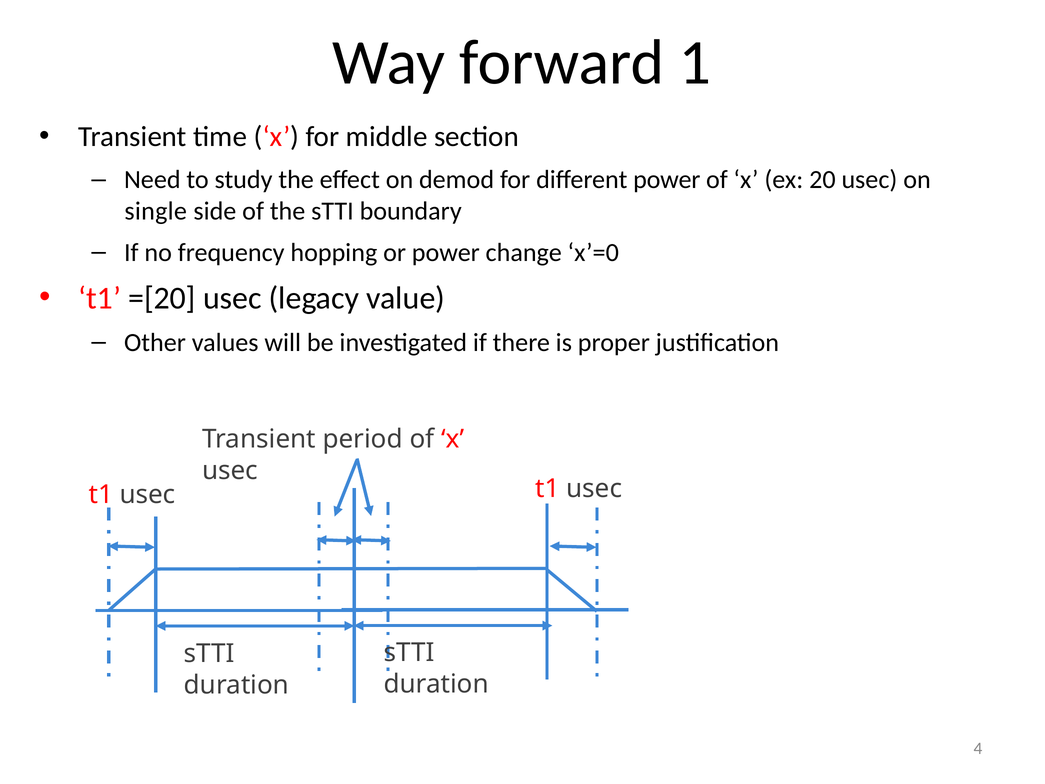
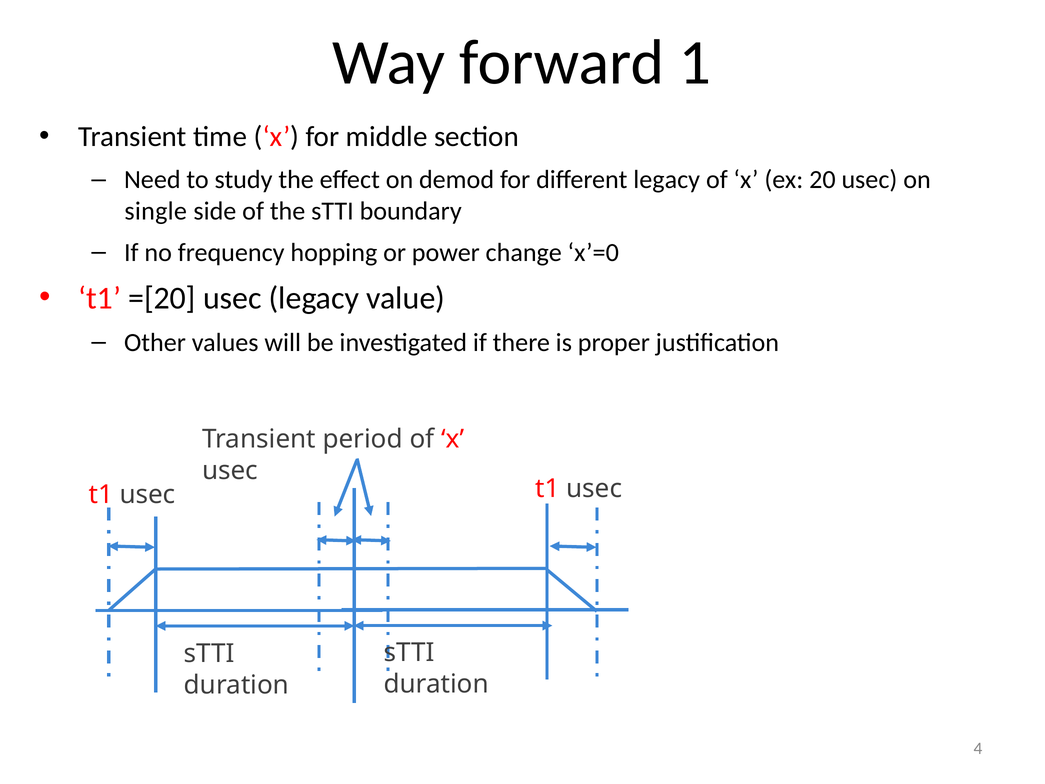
different power: power -> legacy (667, 180)
